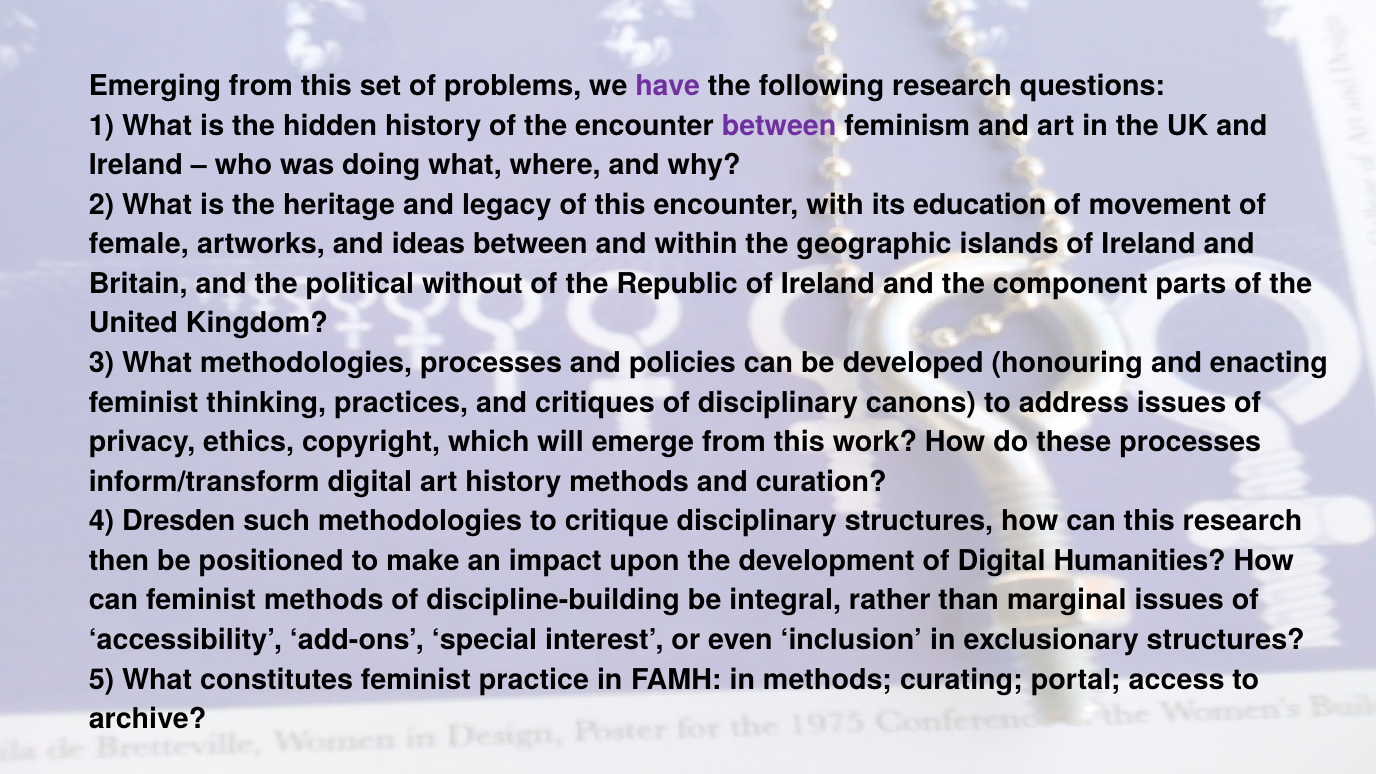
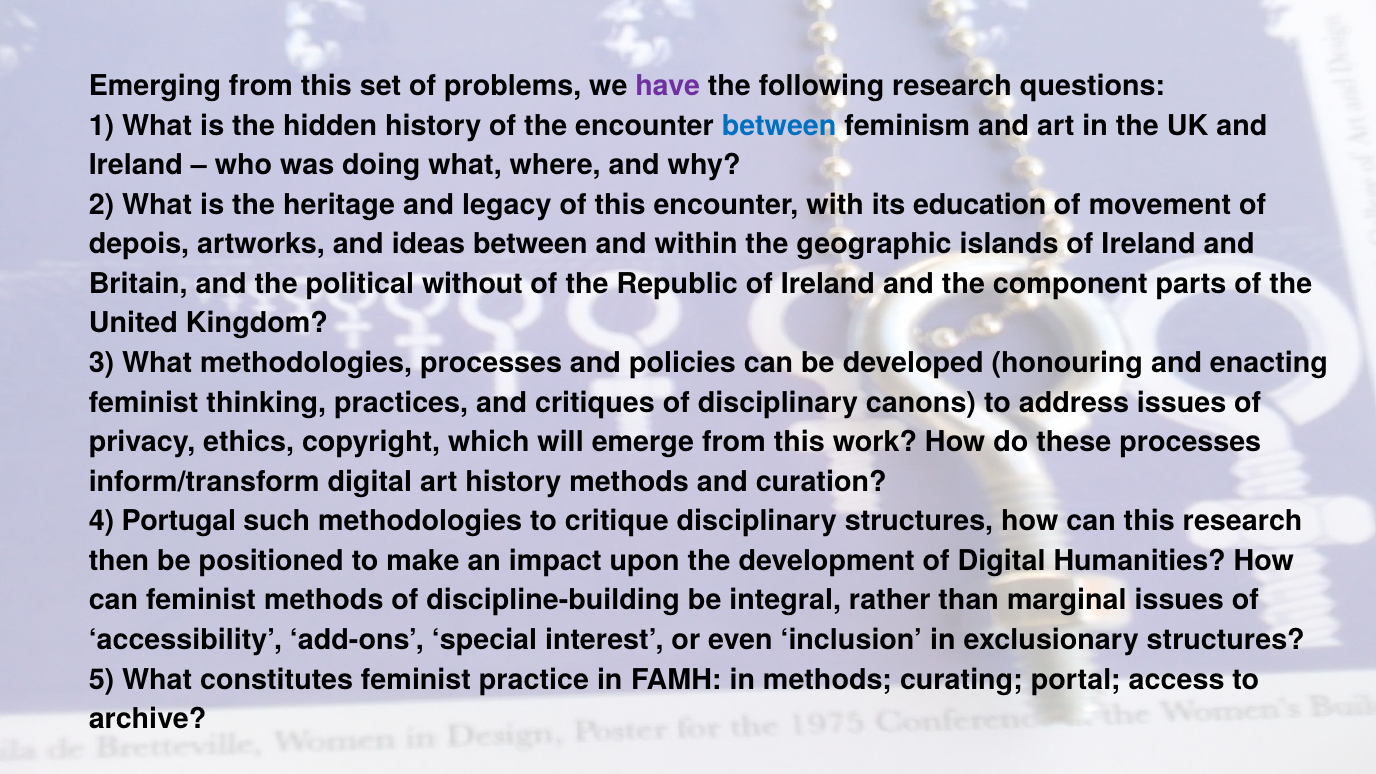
between colour: purple -> blue (779, 126)
female: female -> depois (139, 244)
Dresden: Dresden -> Portugal (179, 521)
